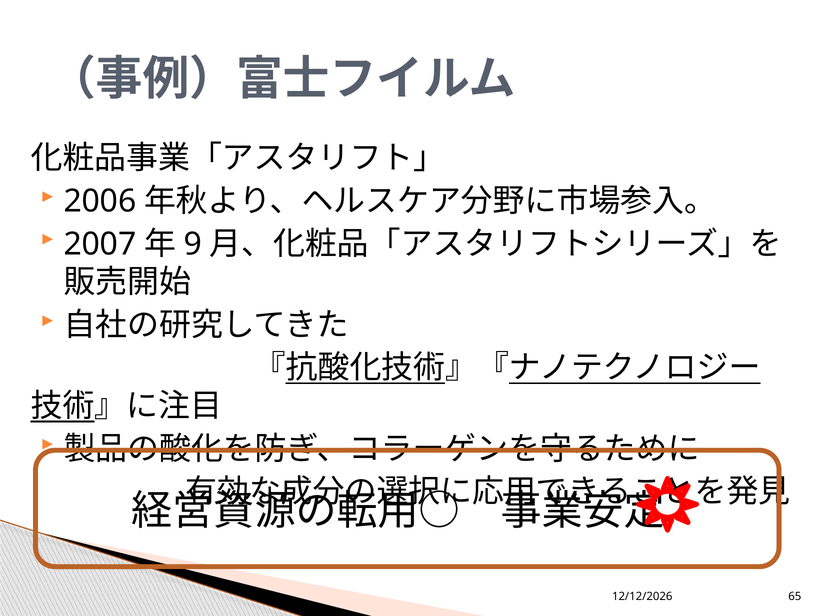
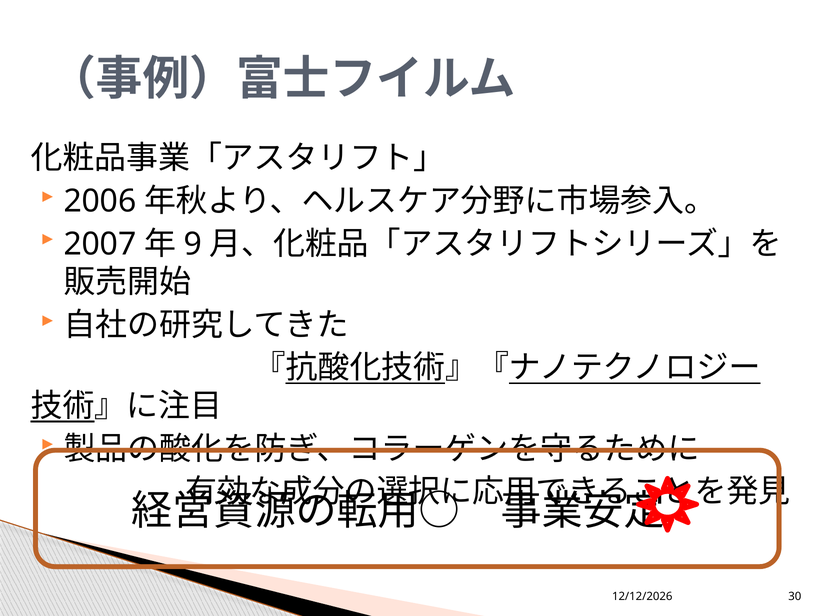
65: 65 -> 30 (795, 596)
